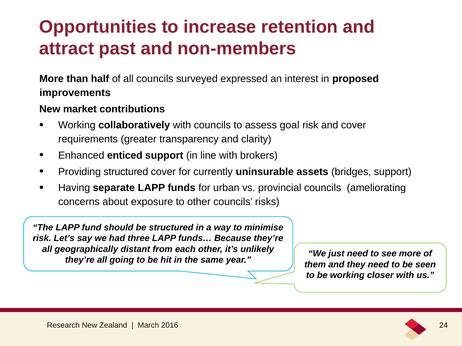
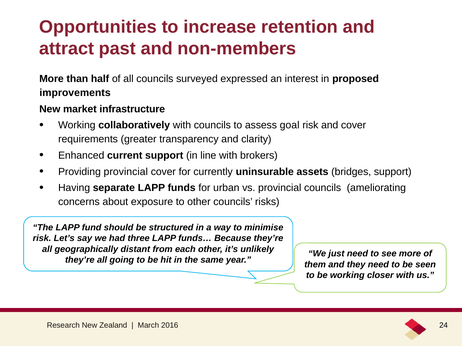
contributions: contributions -> infrastructure (132, 109)
enticed: enticed -> current (125, 156)
Providing structured: structured -> provincial (126, 172)
